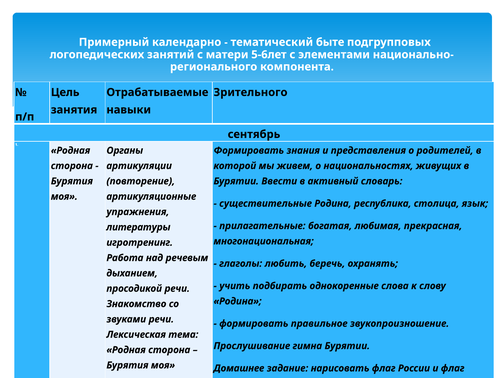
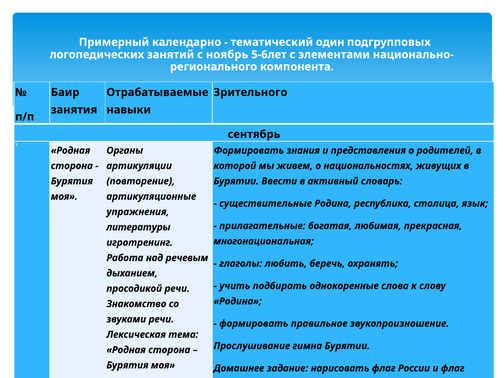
быте: быте -> один (330, 42)
матери: матери -> ноябрь (227, 55)
Цель: Цель -> Баир (65, 92)
